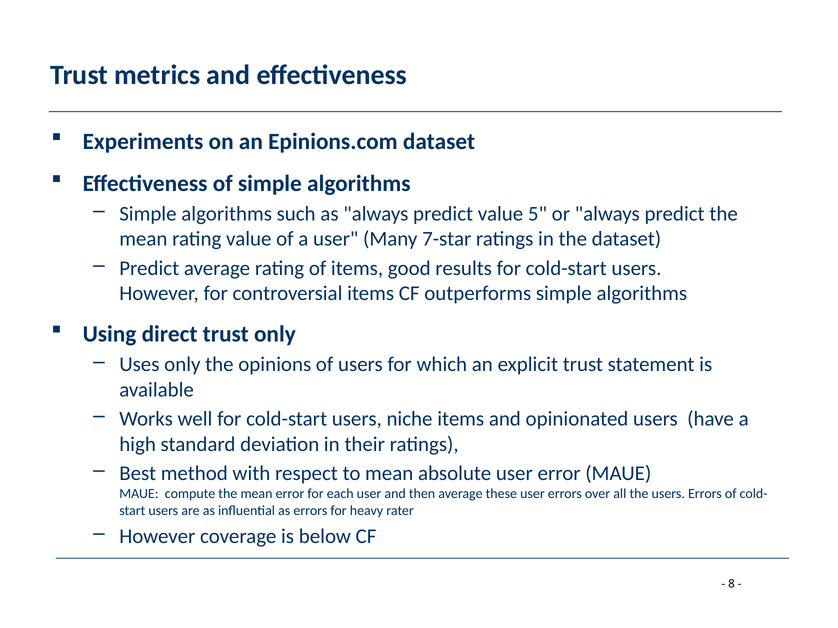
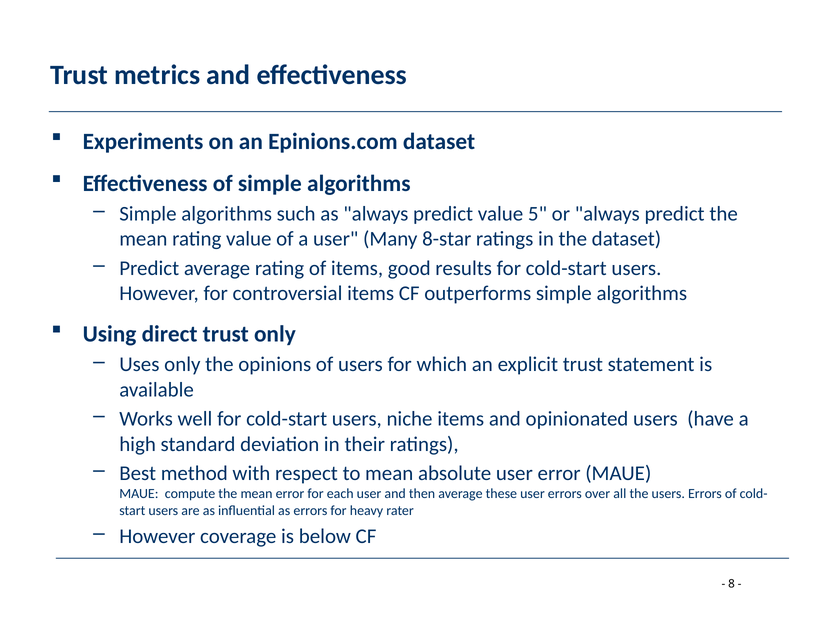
7-star: 7-star -> 8-star (447, 239)
